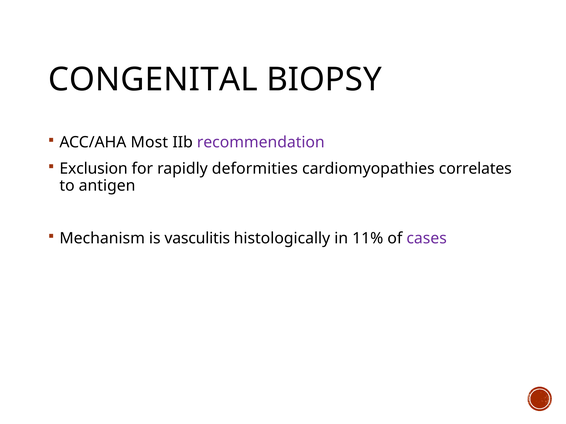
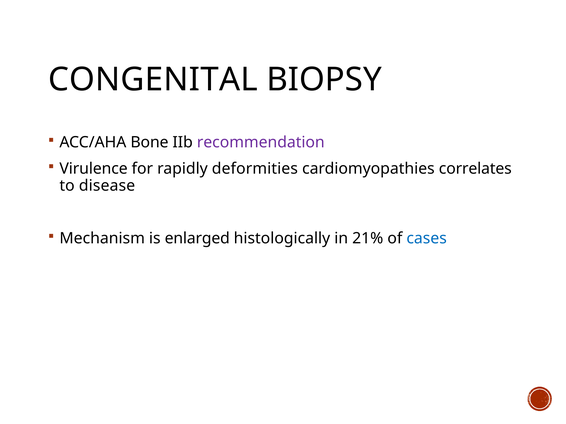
Most: Most -> Bone (149, 143)
Exclusion: Exclusion -> Virulence (94, 169)
antigen: antigen -> disease (107, 186)
vasculitis: vasculitis -> enlarged (197, 239)
11%: 11% -> 21% (368, 239)
cases colour: purple -> blue (427, 239)
